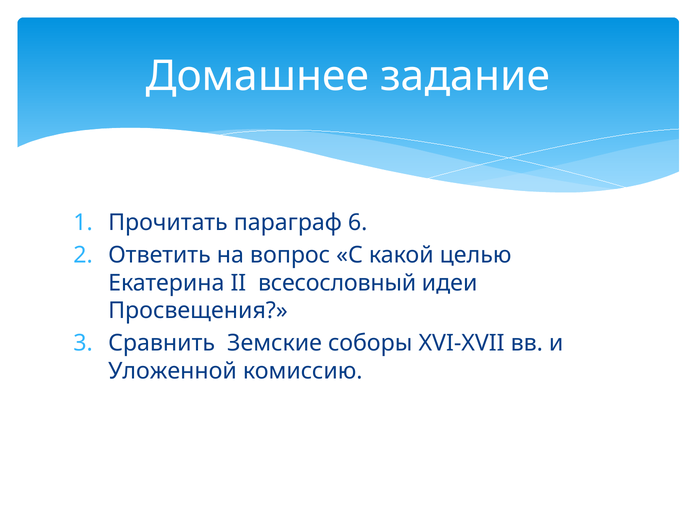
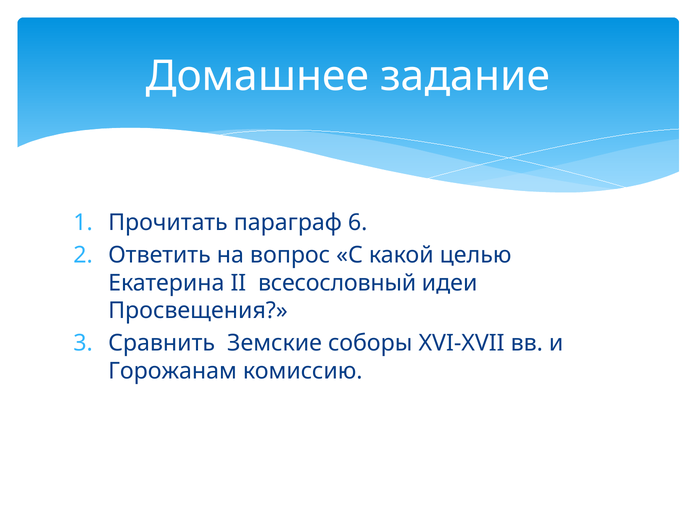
Уложенной: Уложенной -> Горожанам (173, 371)
